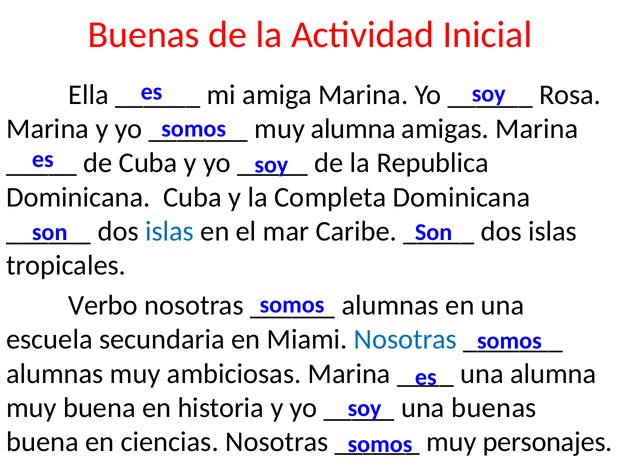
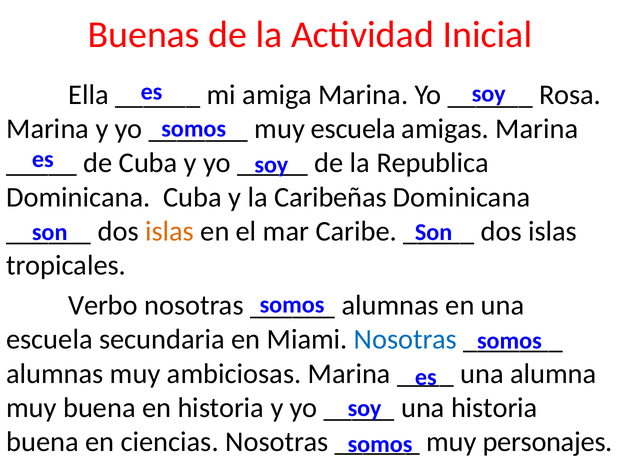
muy alumna: alumna -> escuela (353, 129)
Completa: Completa -> Caribeñas (330, 197)
islas colour: blue -> orange (170, 231)
una buenas: buenas -> historia (494, 408)
